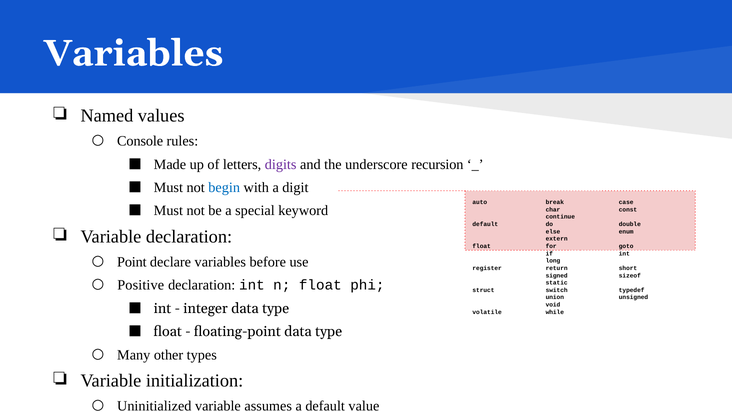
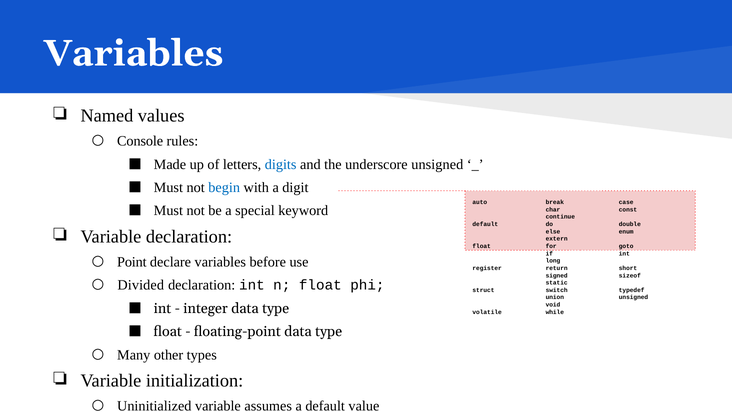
digits colour: purple -> blue (281, 164)
underscore recursion: recursion -> unsigned (437, 164)
Positive: Positive -> Divided (141, 285)
